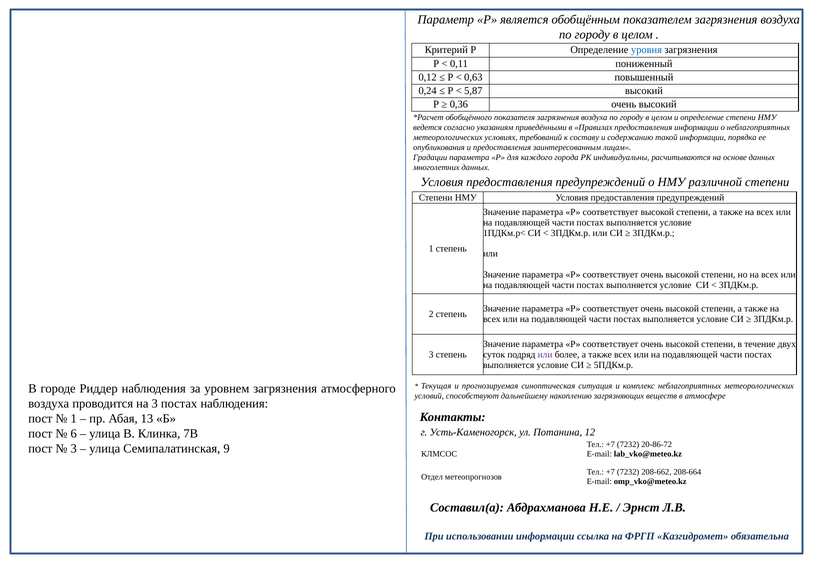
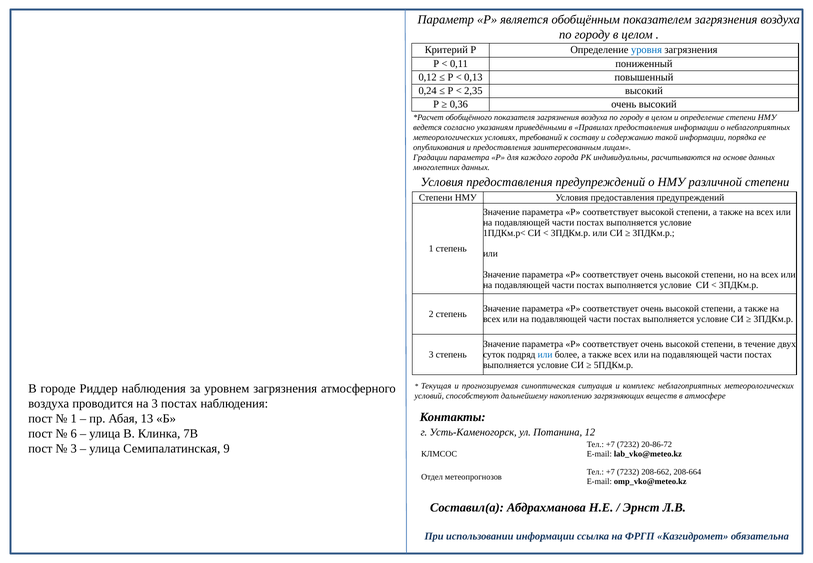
0,63: 0,63 -> 0,13 (473, 77)
5,87: 5,87 -> 2,35 (473, 91)
или colour: purple -> blue (545, 355)
